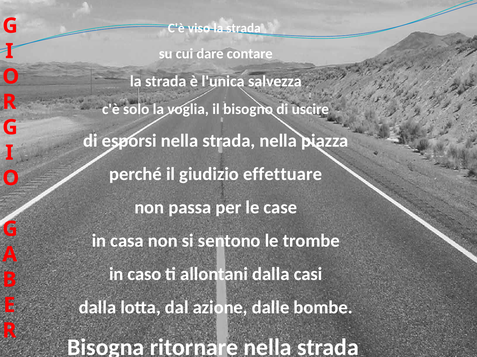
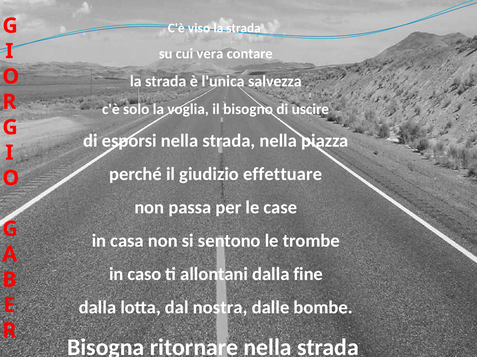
dare: dare -> vera (210, 54)
casi: casi -> fine (308, 275)
azione: azione -> nostra (220, 308)
